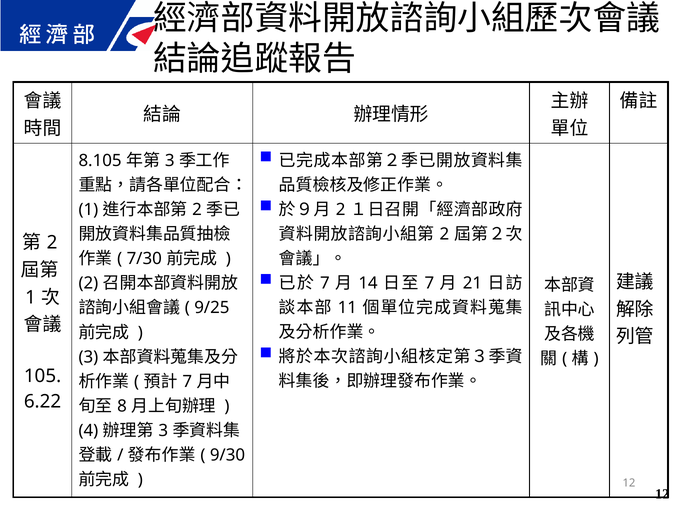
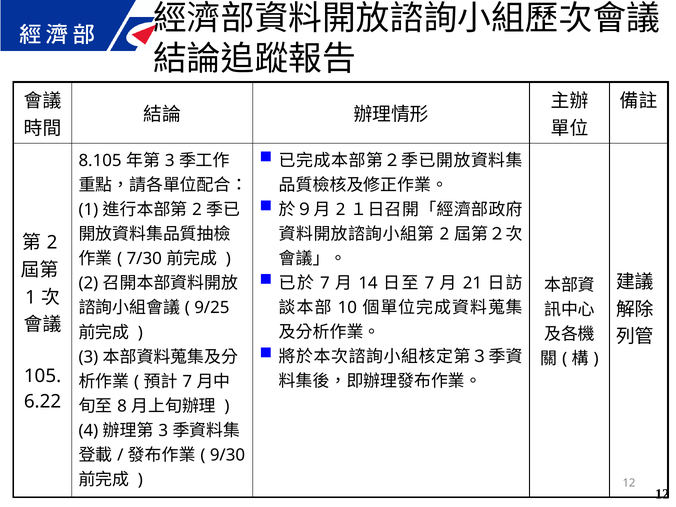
11: 11 -> 10 (347, 308)
